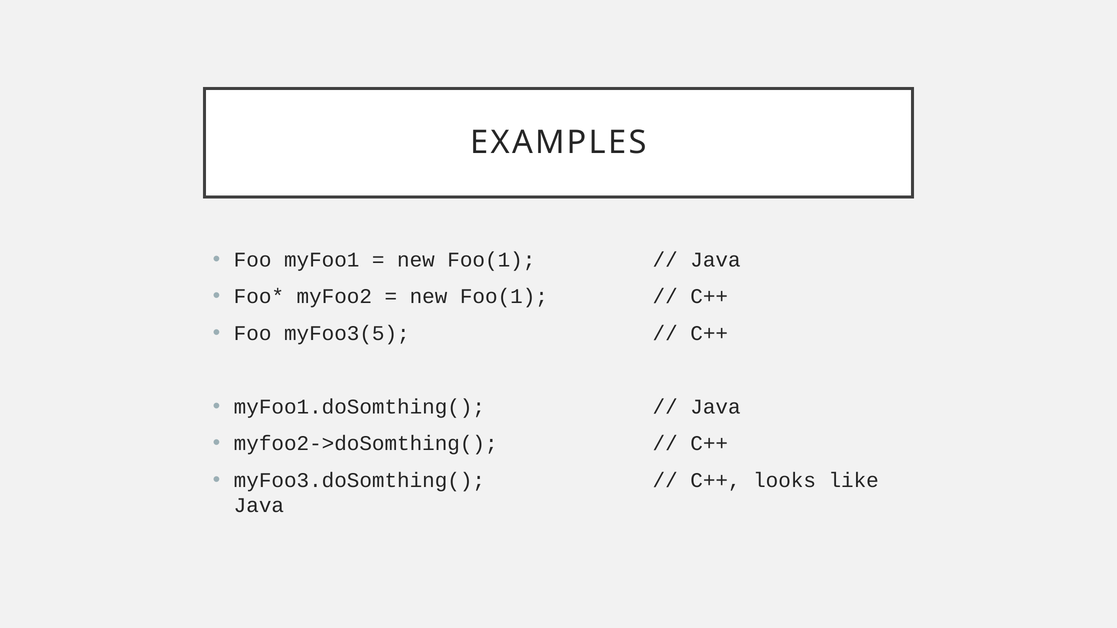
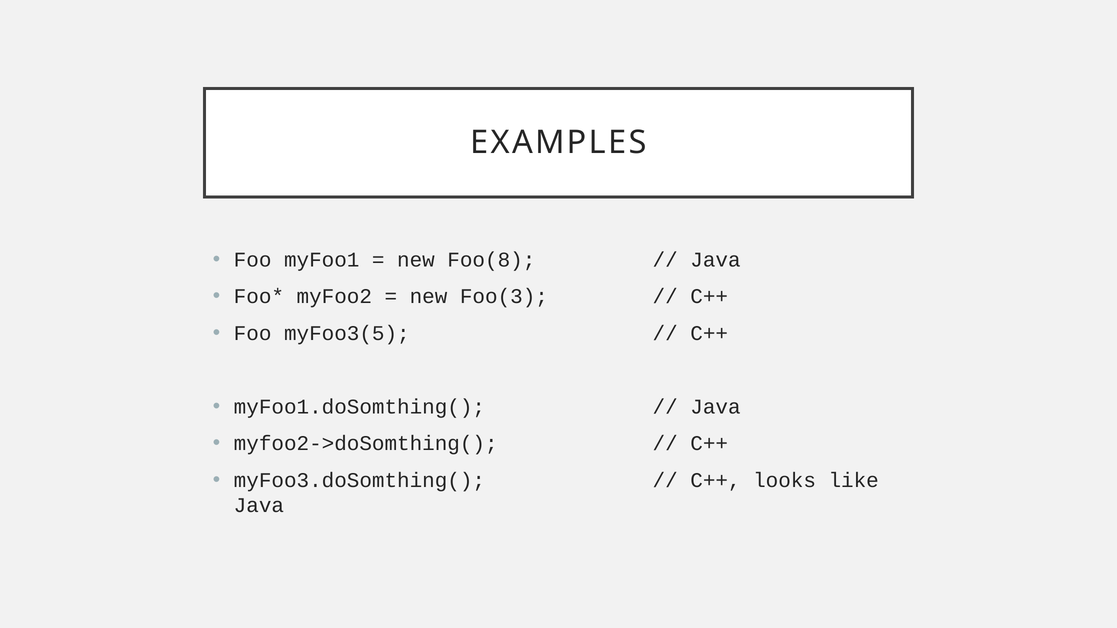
Foo(1: Foo(1 -> Foo(8 (491, 260)
Foo(1: Foo(1 -> Foo(3 (504, 297)
